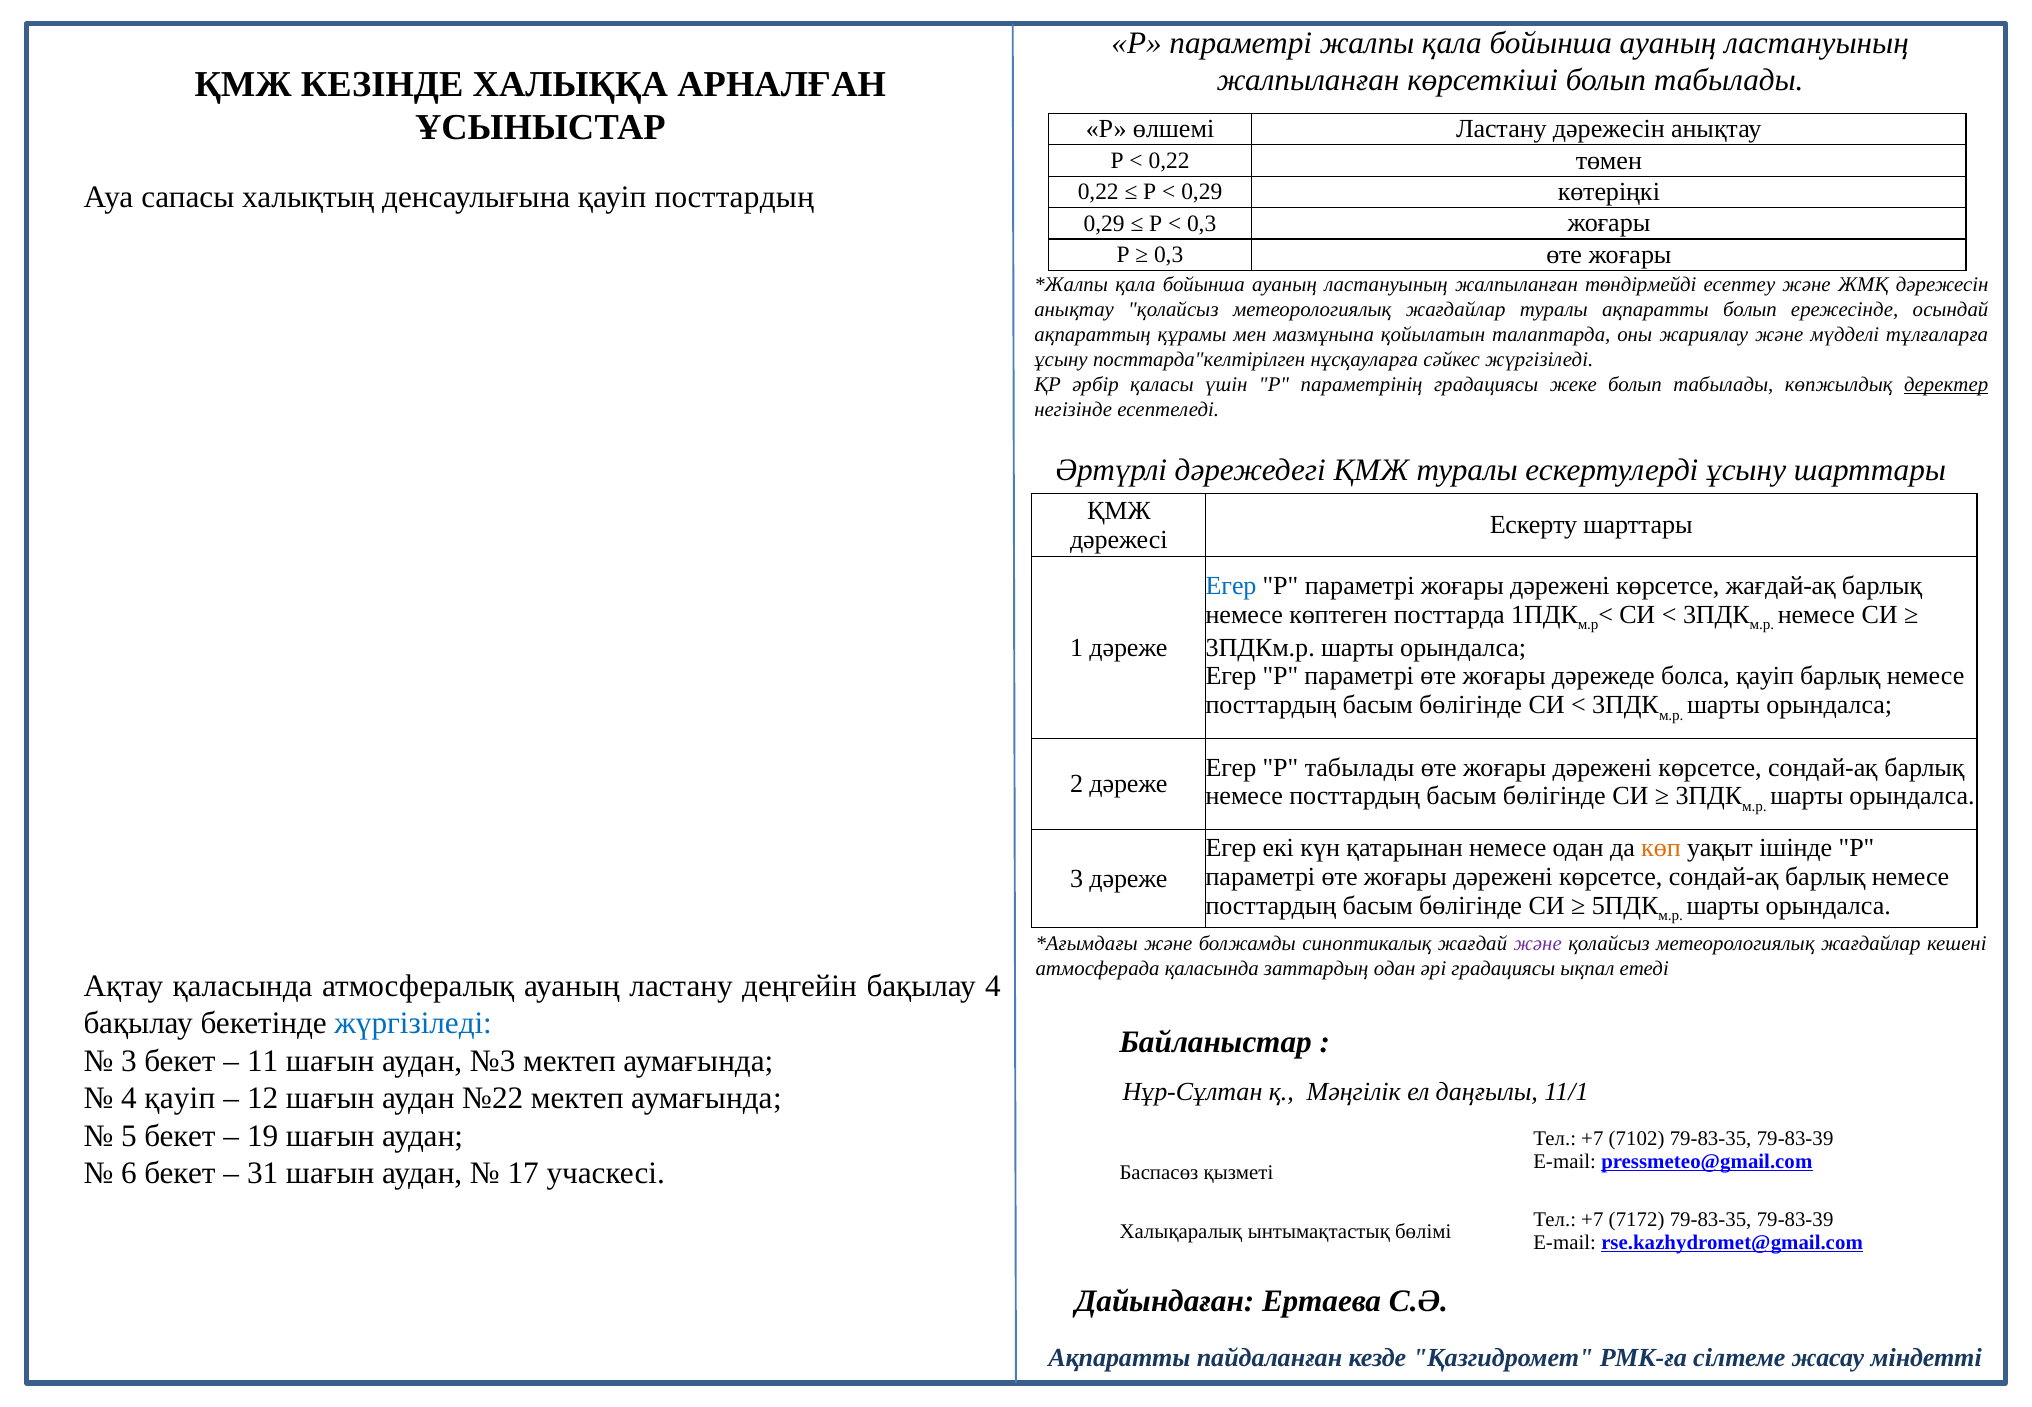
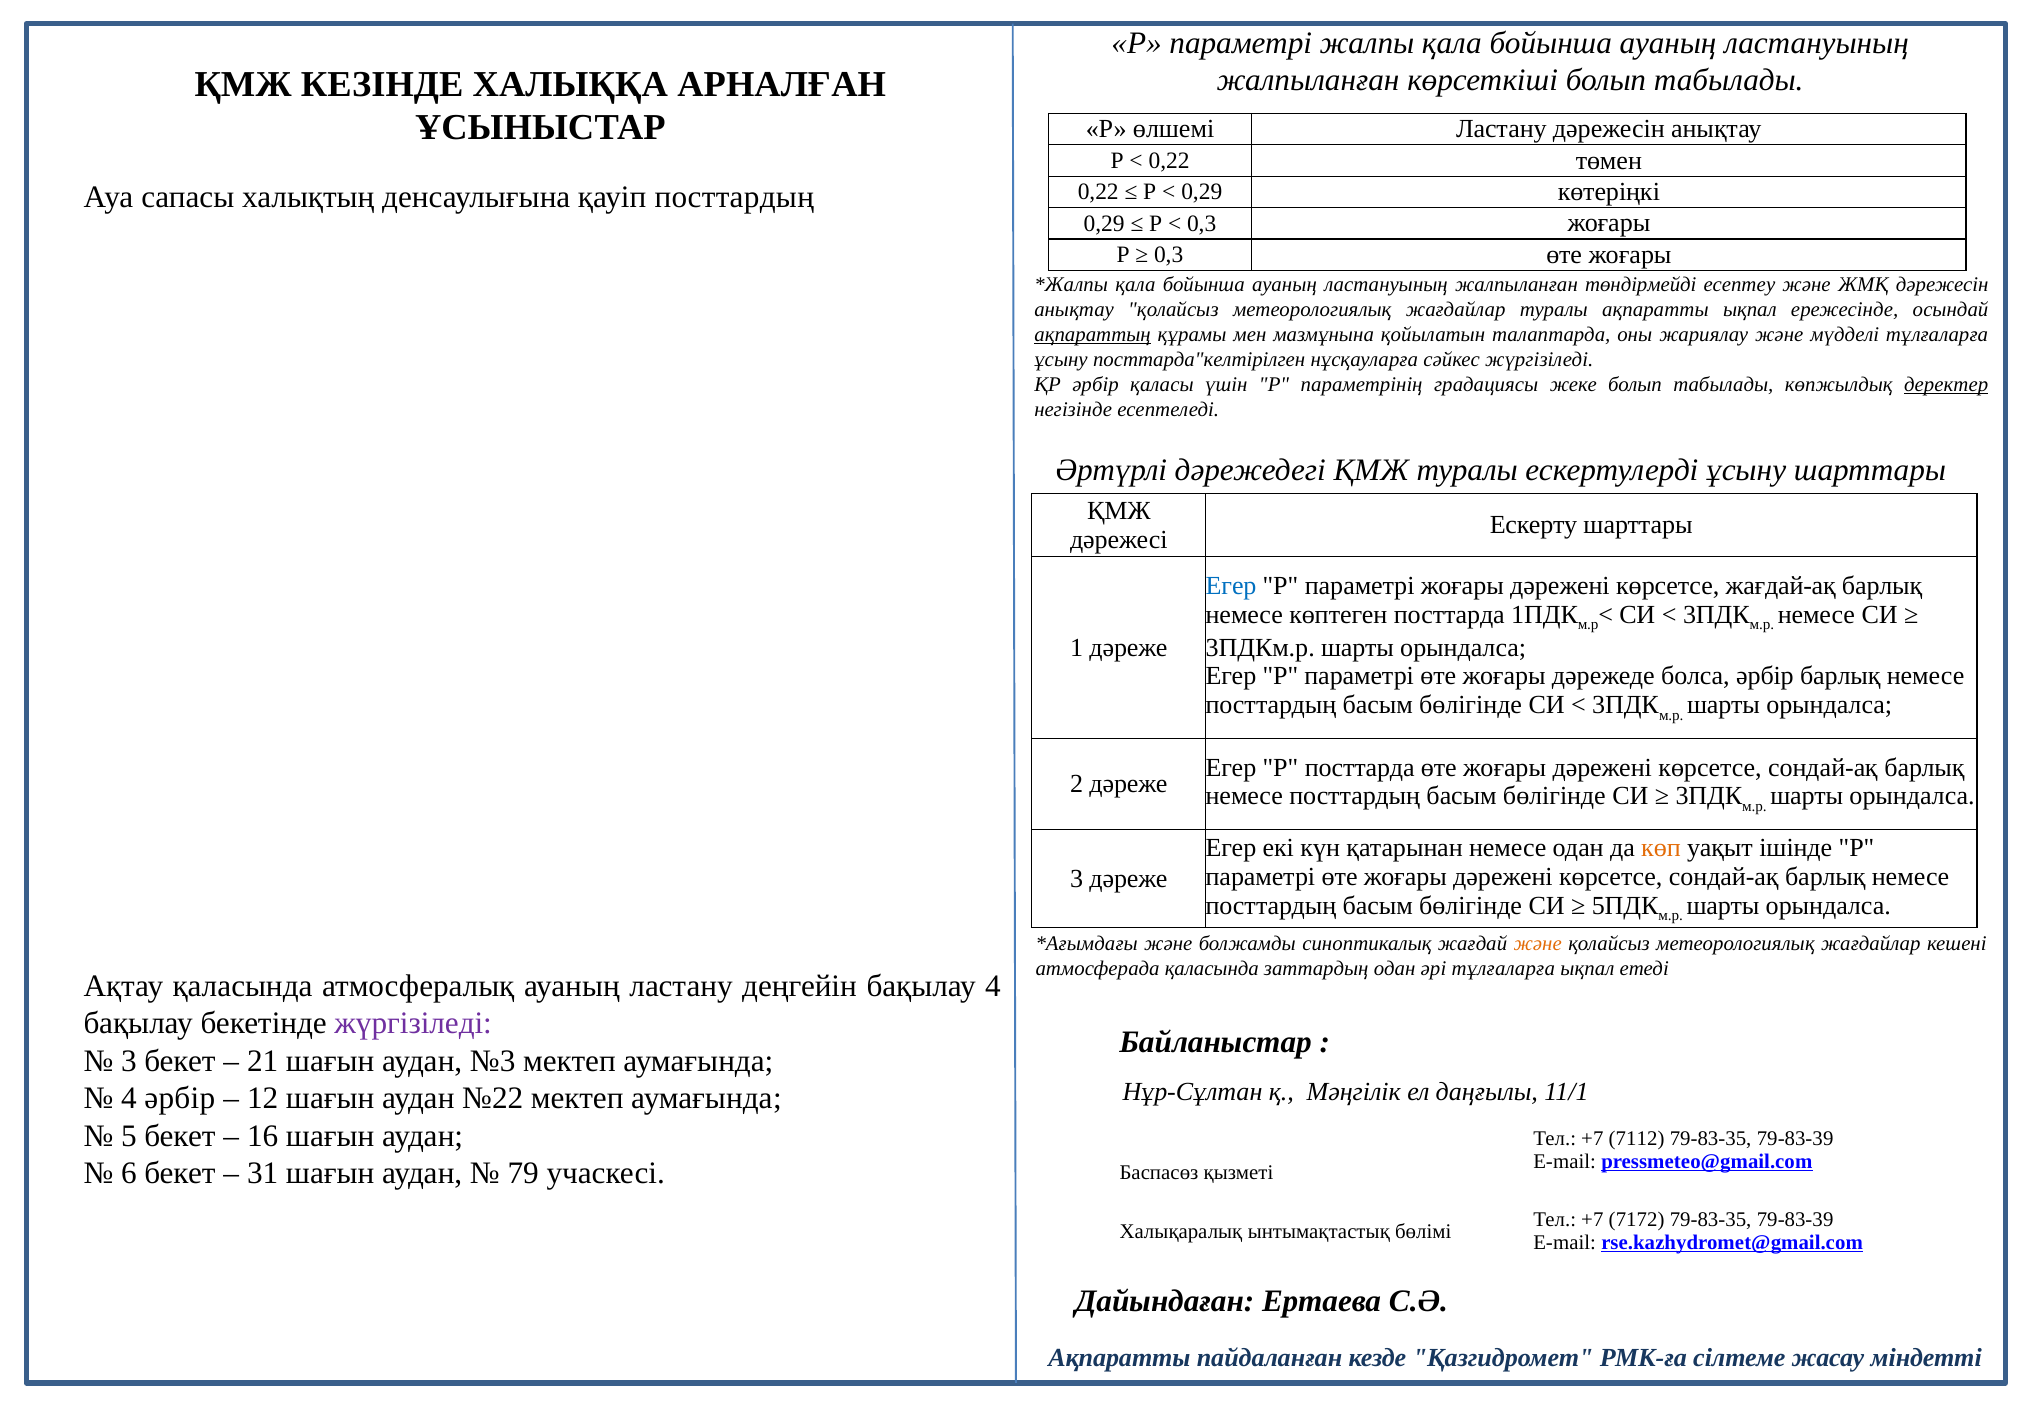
ақпаратты болып: болып -> ықпал (1750, 310)
ақпараттың underline: none -> present (1093, 335)
болса қауіп: қауіп -> әрбір (1765, 676)
Р табылады: табылады -> посттарда (1360, 768)
және colour: purple -> orange (1538, 943)
әрі градациясы: градациясы -> тұлғаларға (1503, 968)
жүргізіледі colour: blue -> purple (413, 1023)
11: 11 -> 21 (263, 1061)
4 қауіп: қауіп -> әрбір (180, 1098)
19: 19 -> 16 (263, 1136)
7102: 7102 -> 7112 (1637, 1138)
17: 17 -> 79 (523, 1173)
